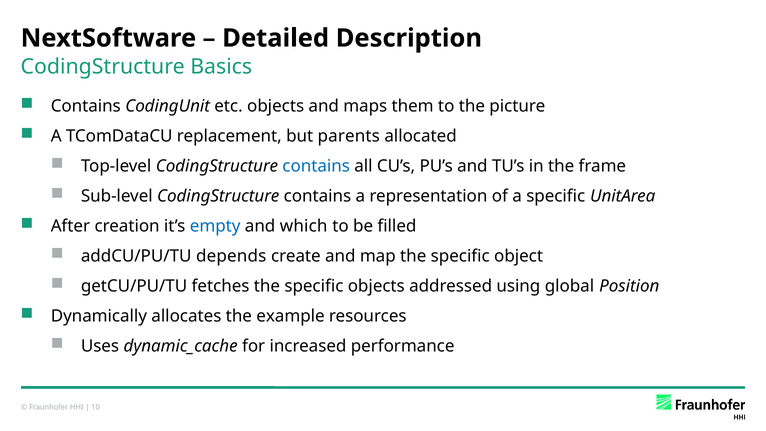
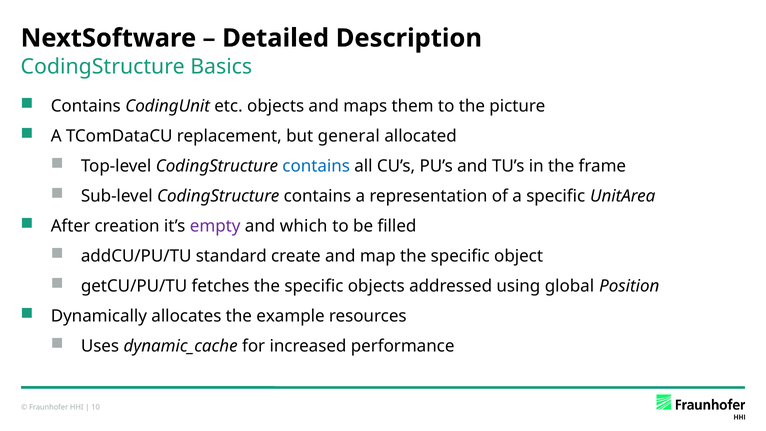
parents: parents -> general (349, 136)
empty colour: blue -> purple (215, 226)
depends: depends -> standard (231, 256)
